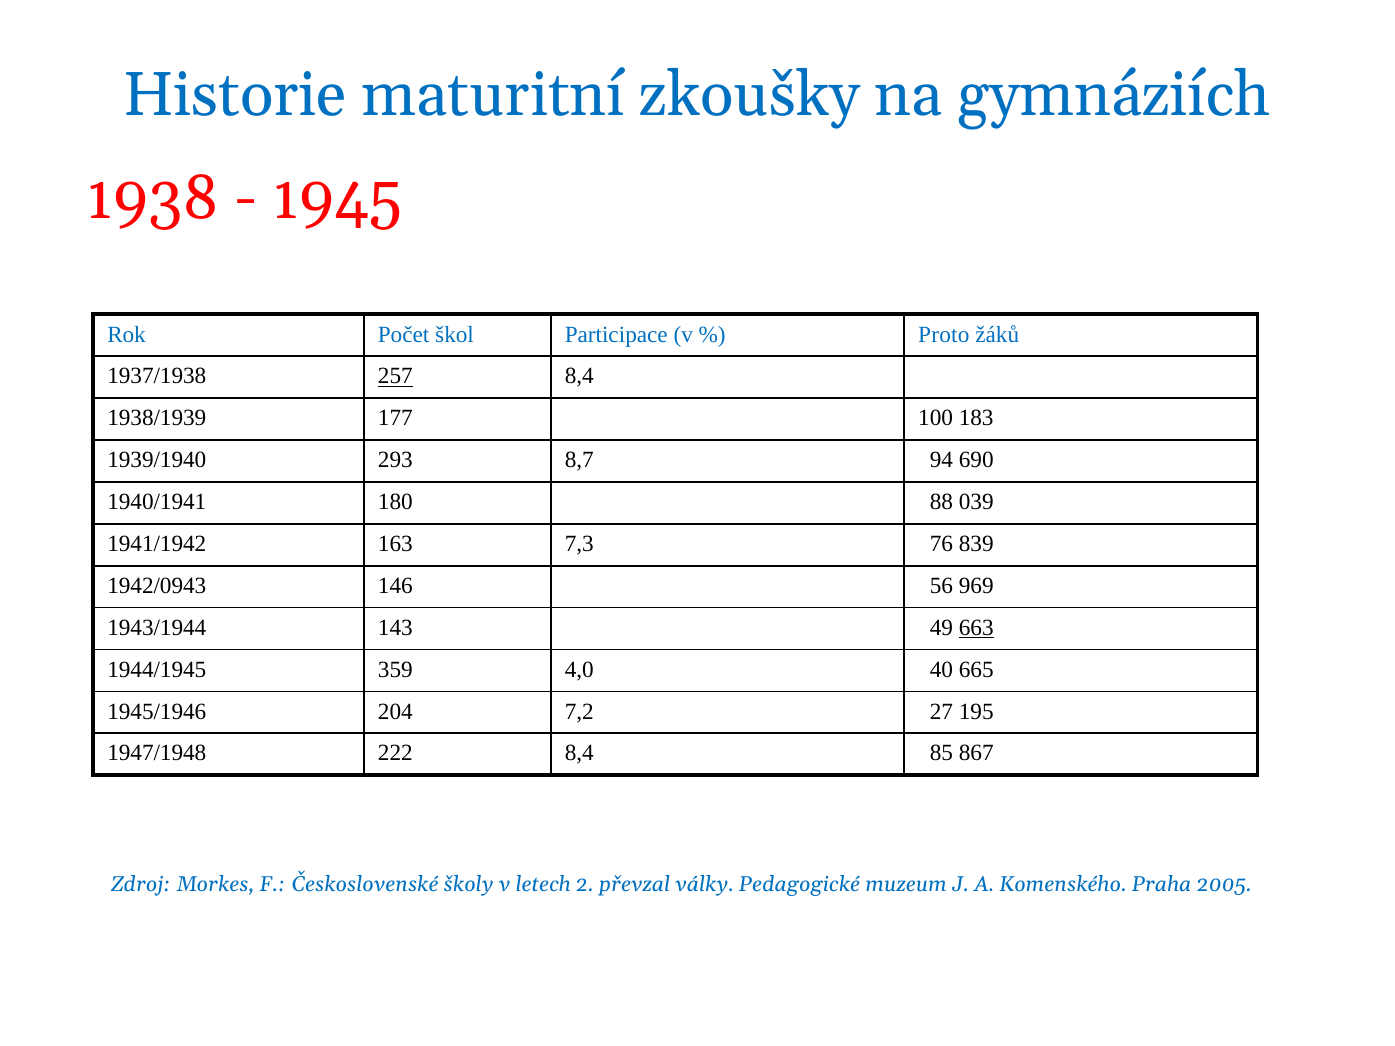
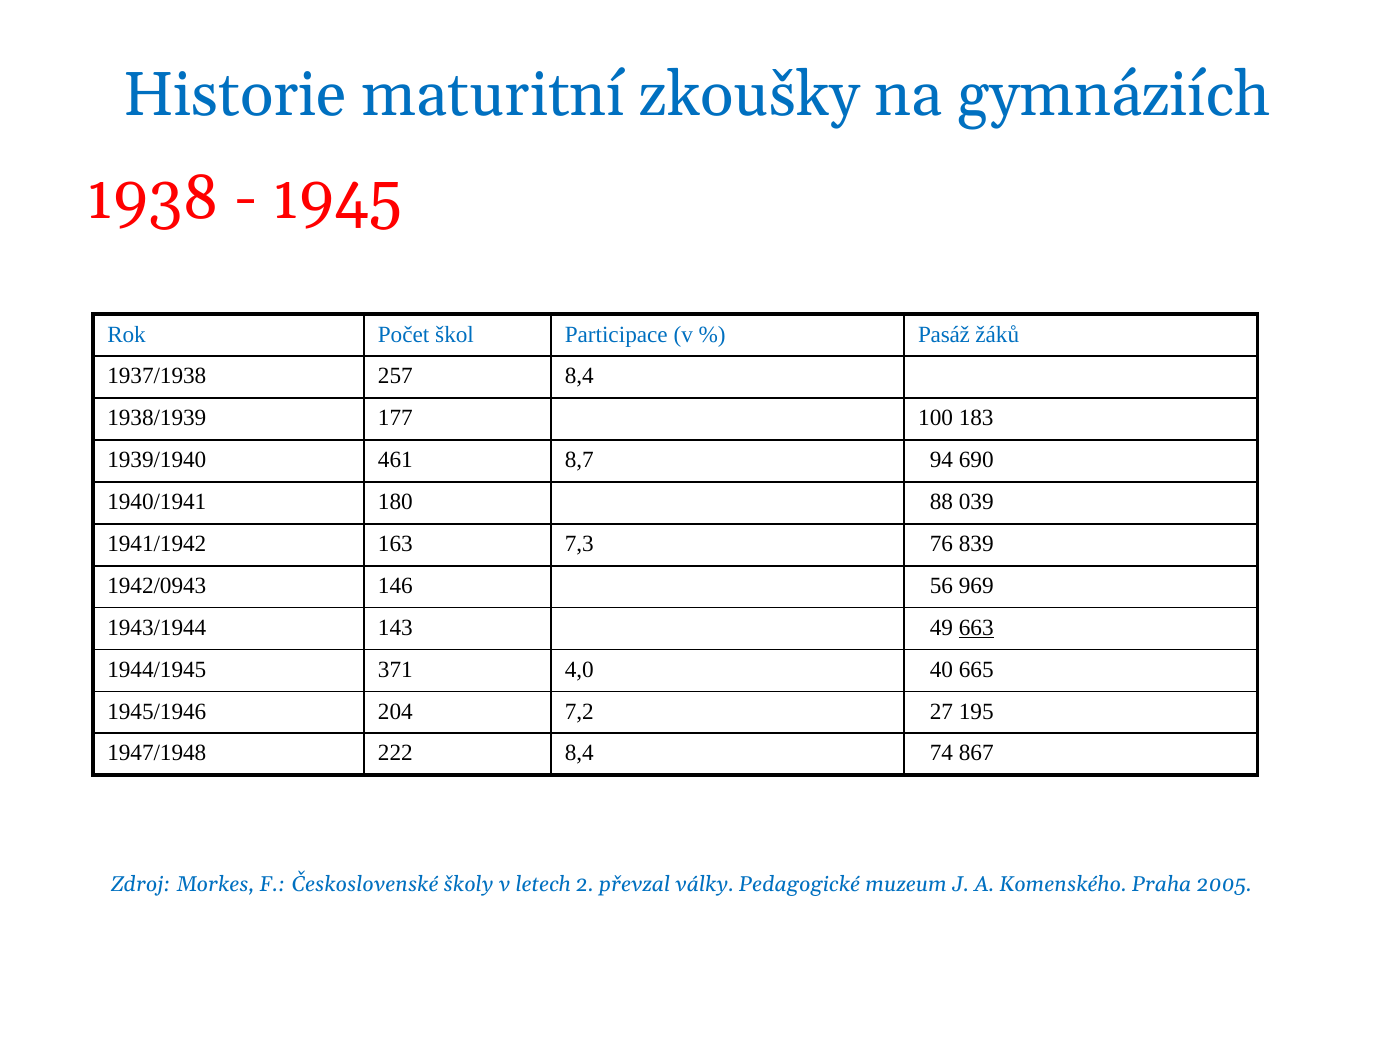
Proto: Proto -> Pasáž (944, 334)
257 underline: present -> none (395, 376)
293: 293 -> 461 (395, 460)
359: 359 -> 371 (395, 670)
85: 85 -> 74 (941, 753)
